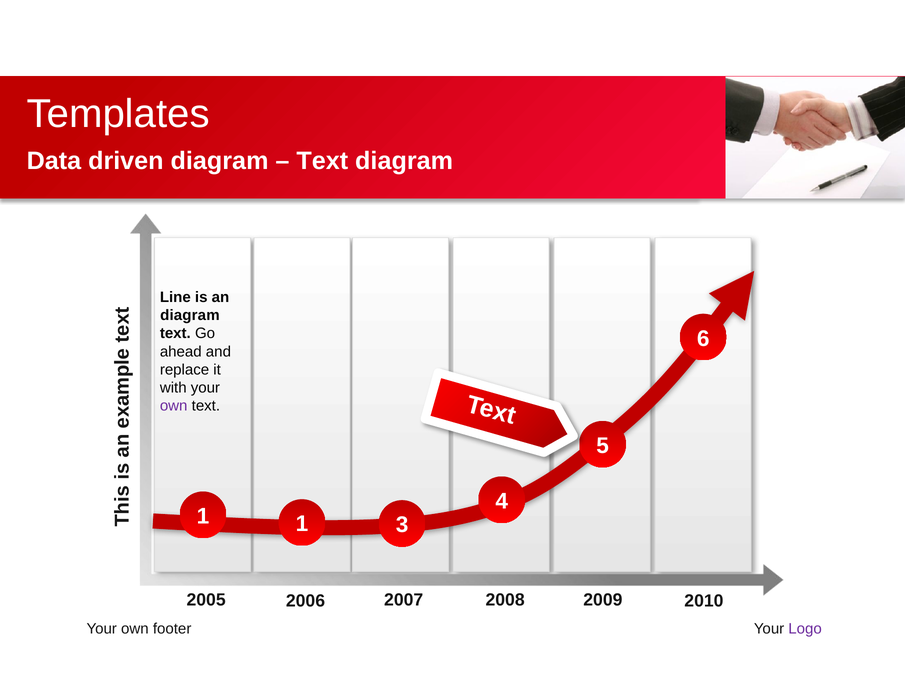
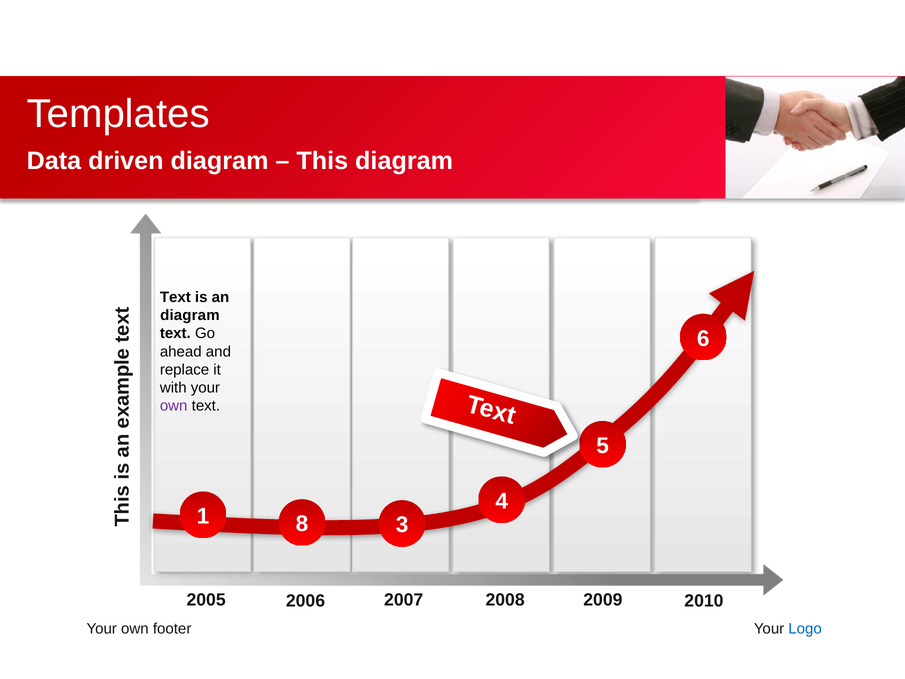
Text: Text -> This (322, 161)
Line: Line -> Text (175, 297)
1 1: 1 -> 8 (302, 524)
Logo colour: purple -> blue (805, 629)
